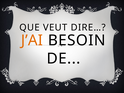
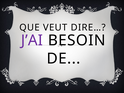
J’AI colour: orange -> purple (32, 40)
